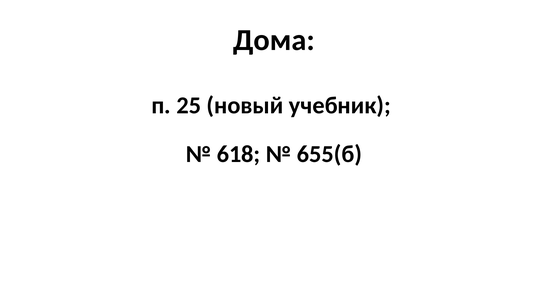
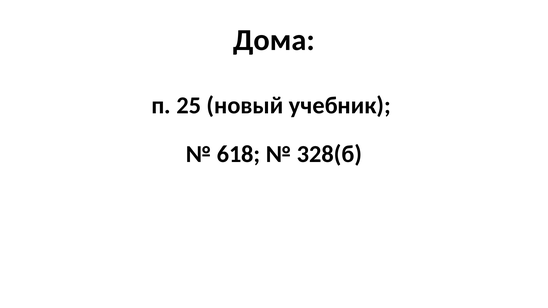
655(б: 655(б -> 328(б (329, 154)
